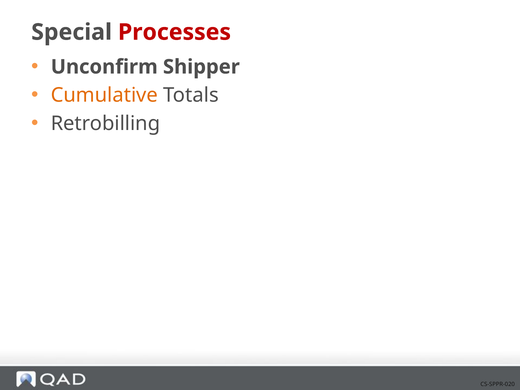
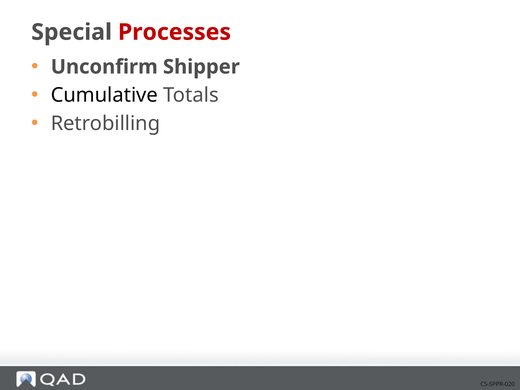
Cumulative colour: orange -> black (104, 95)
